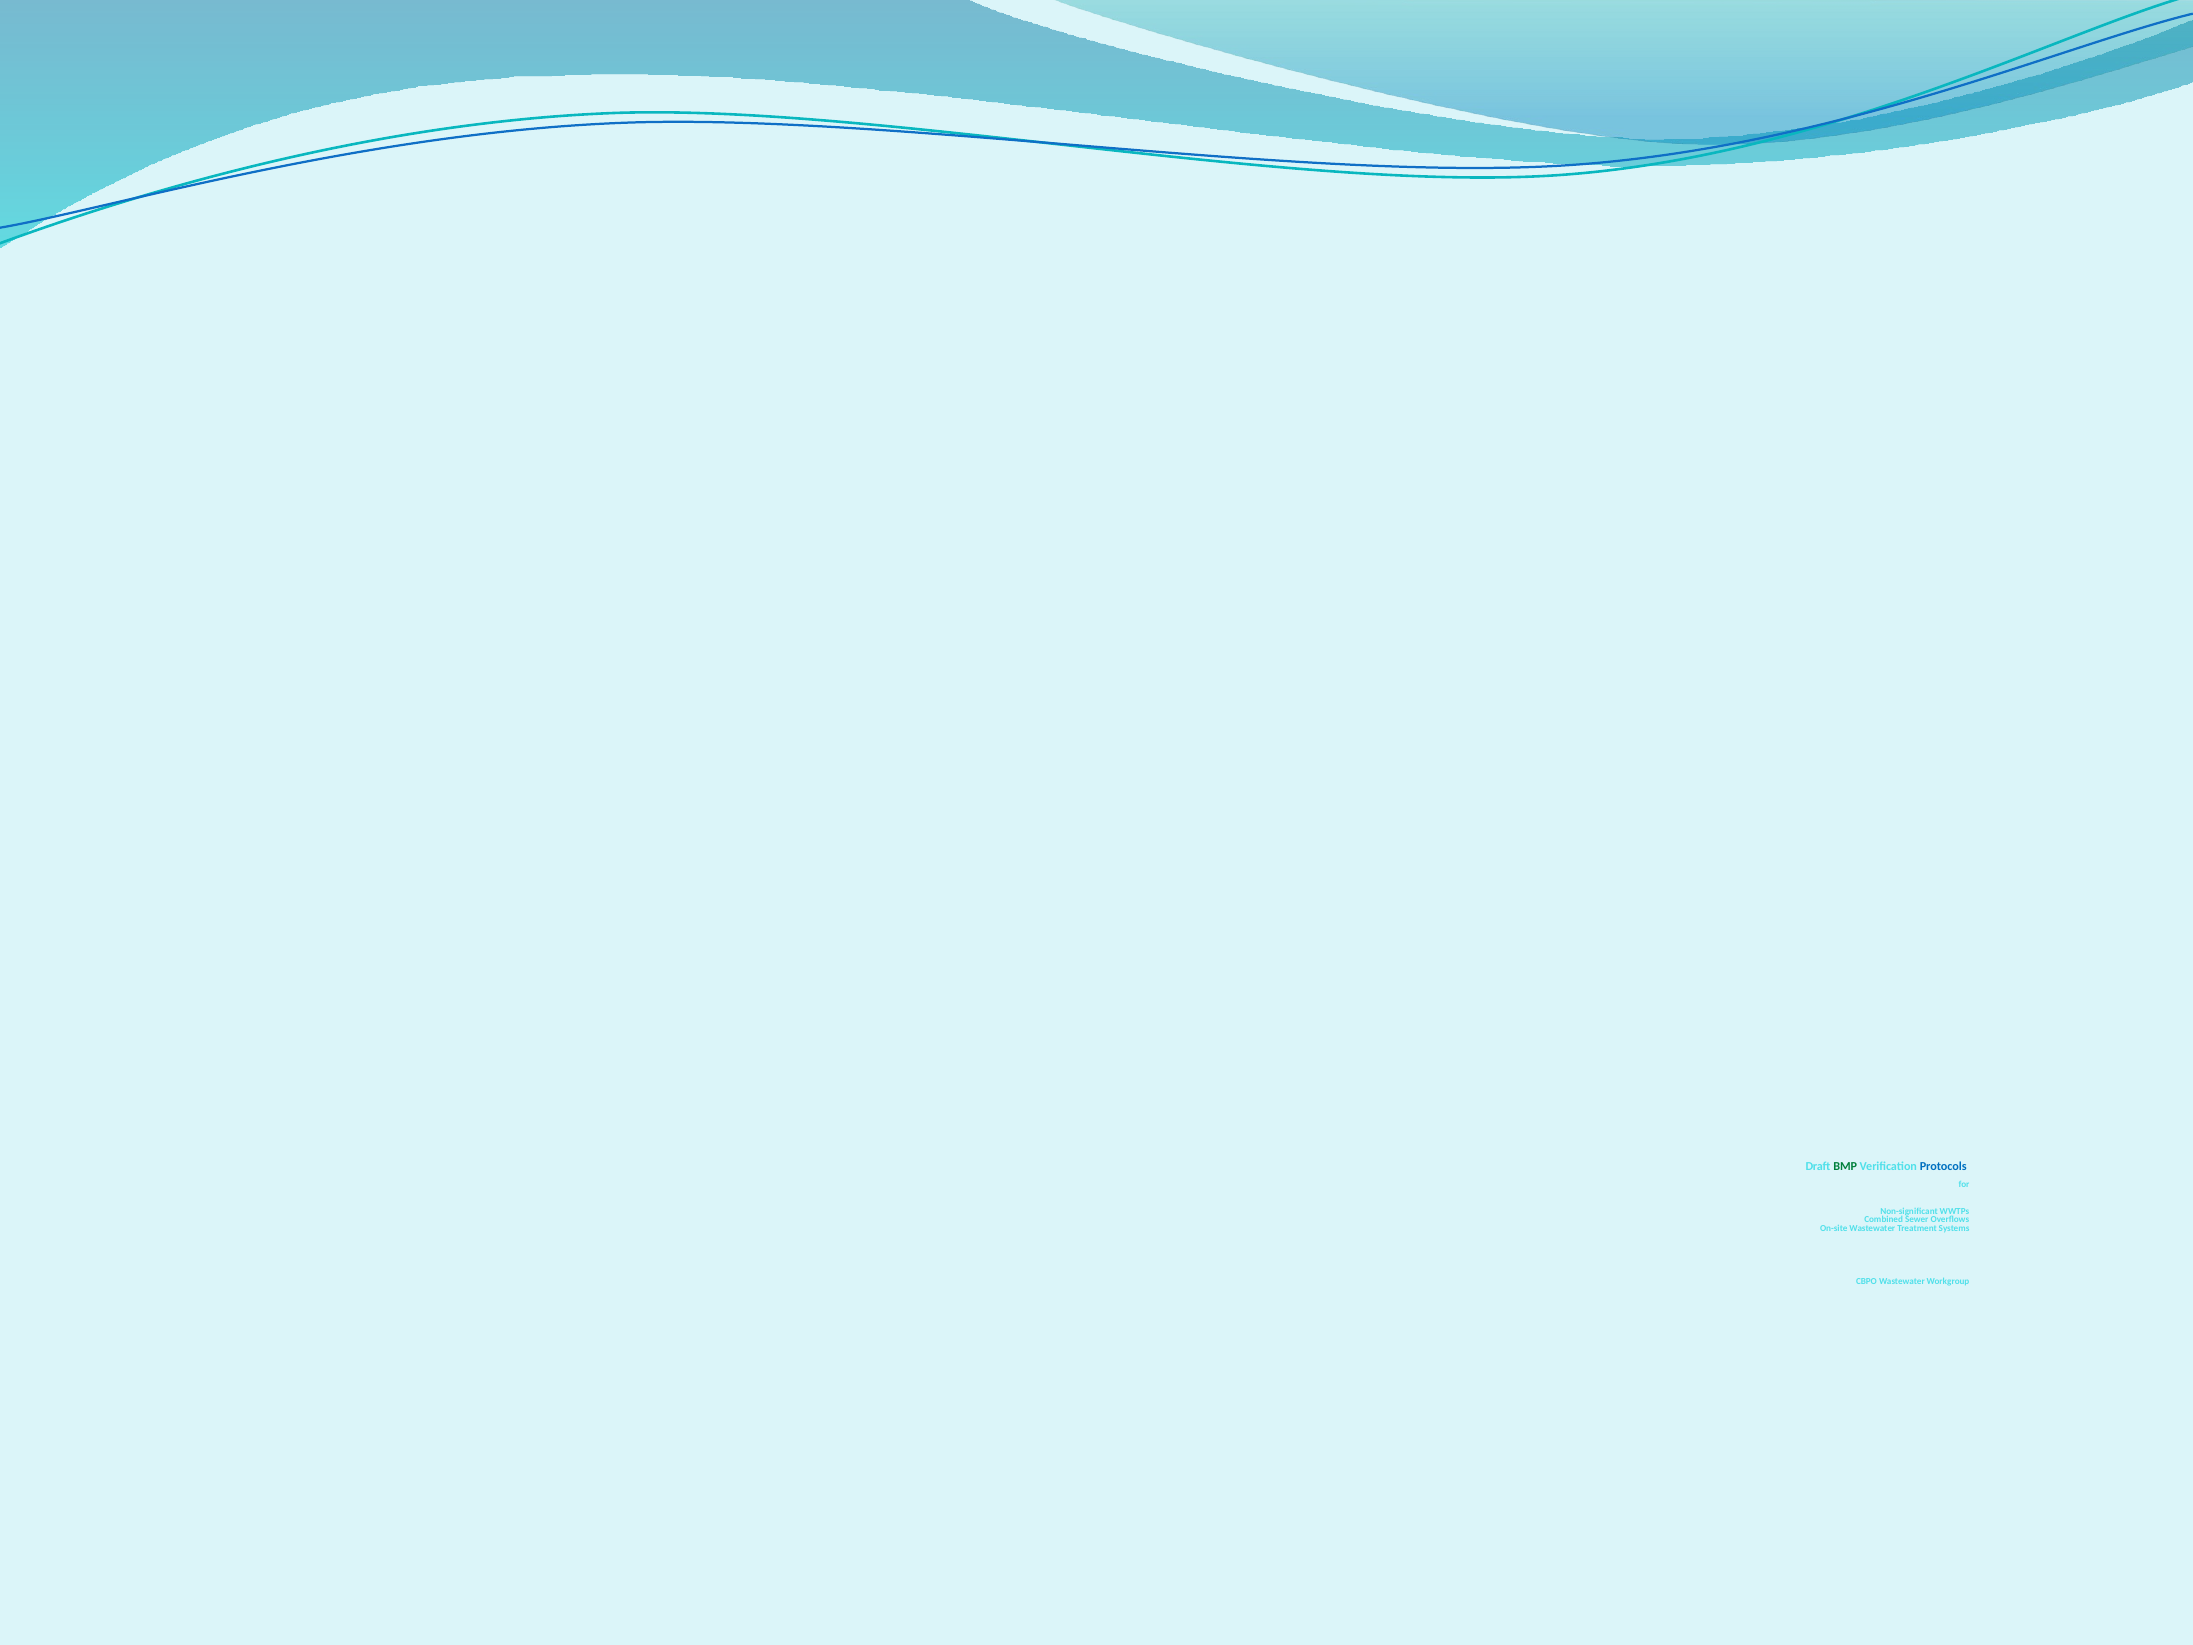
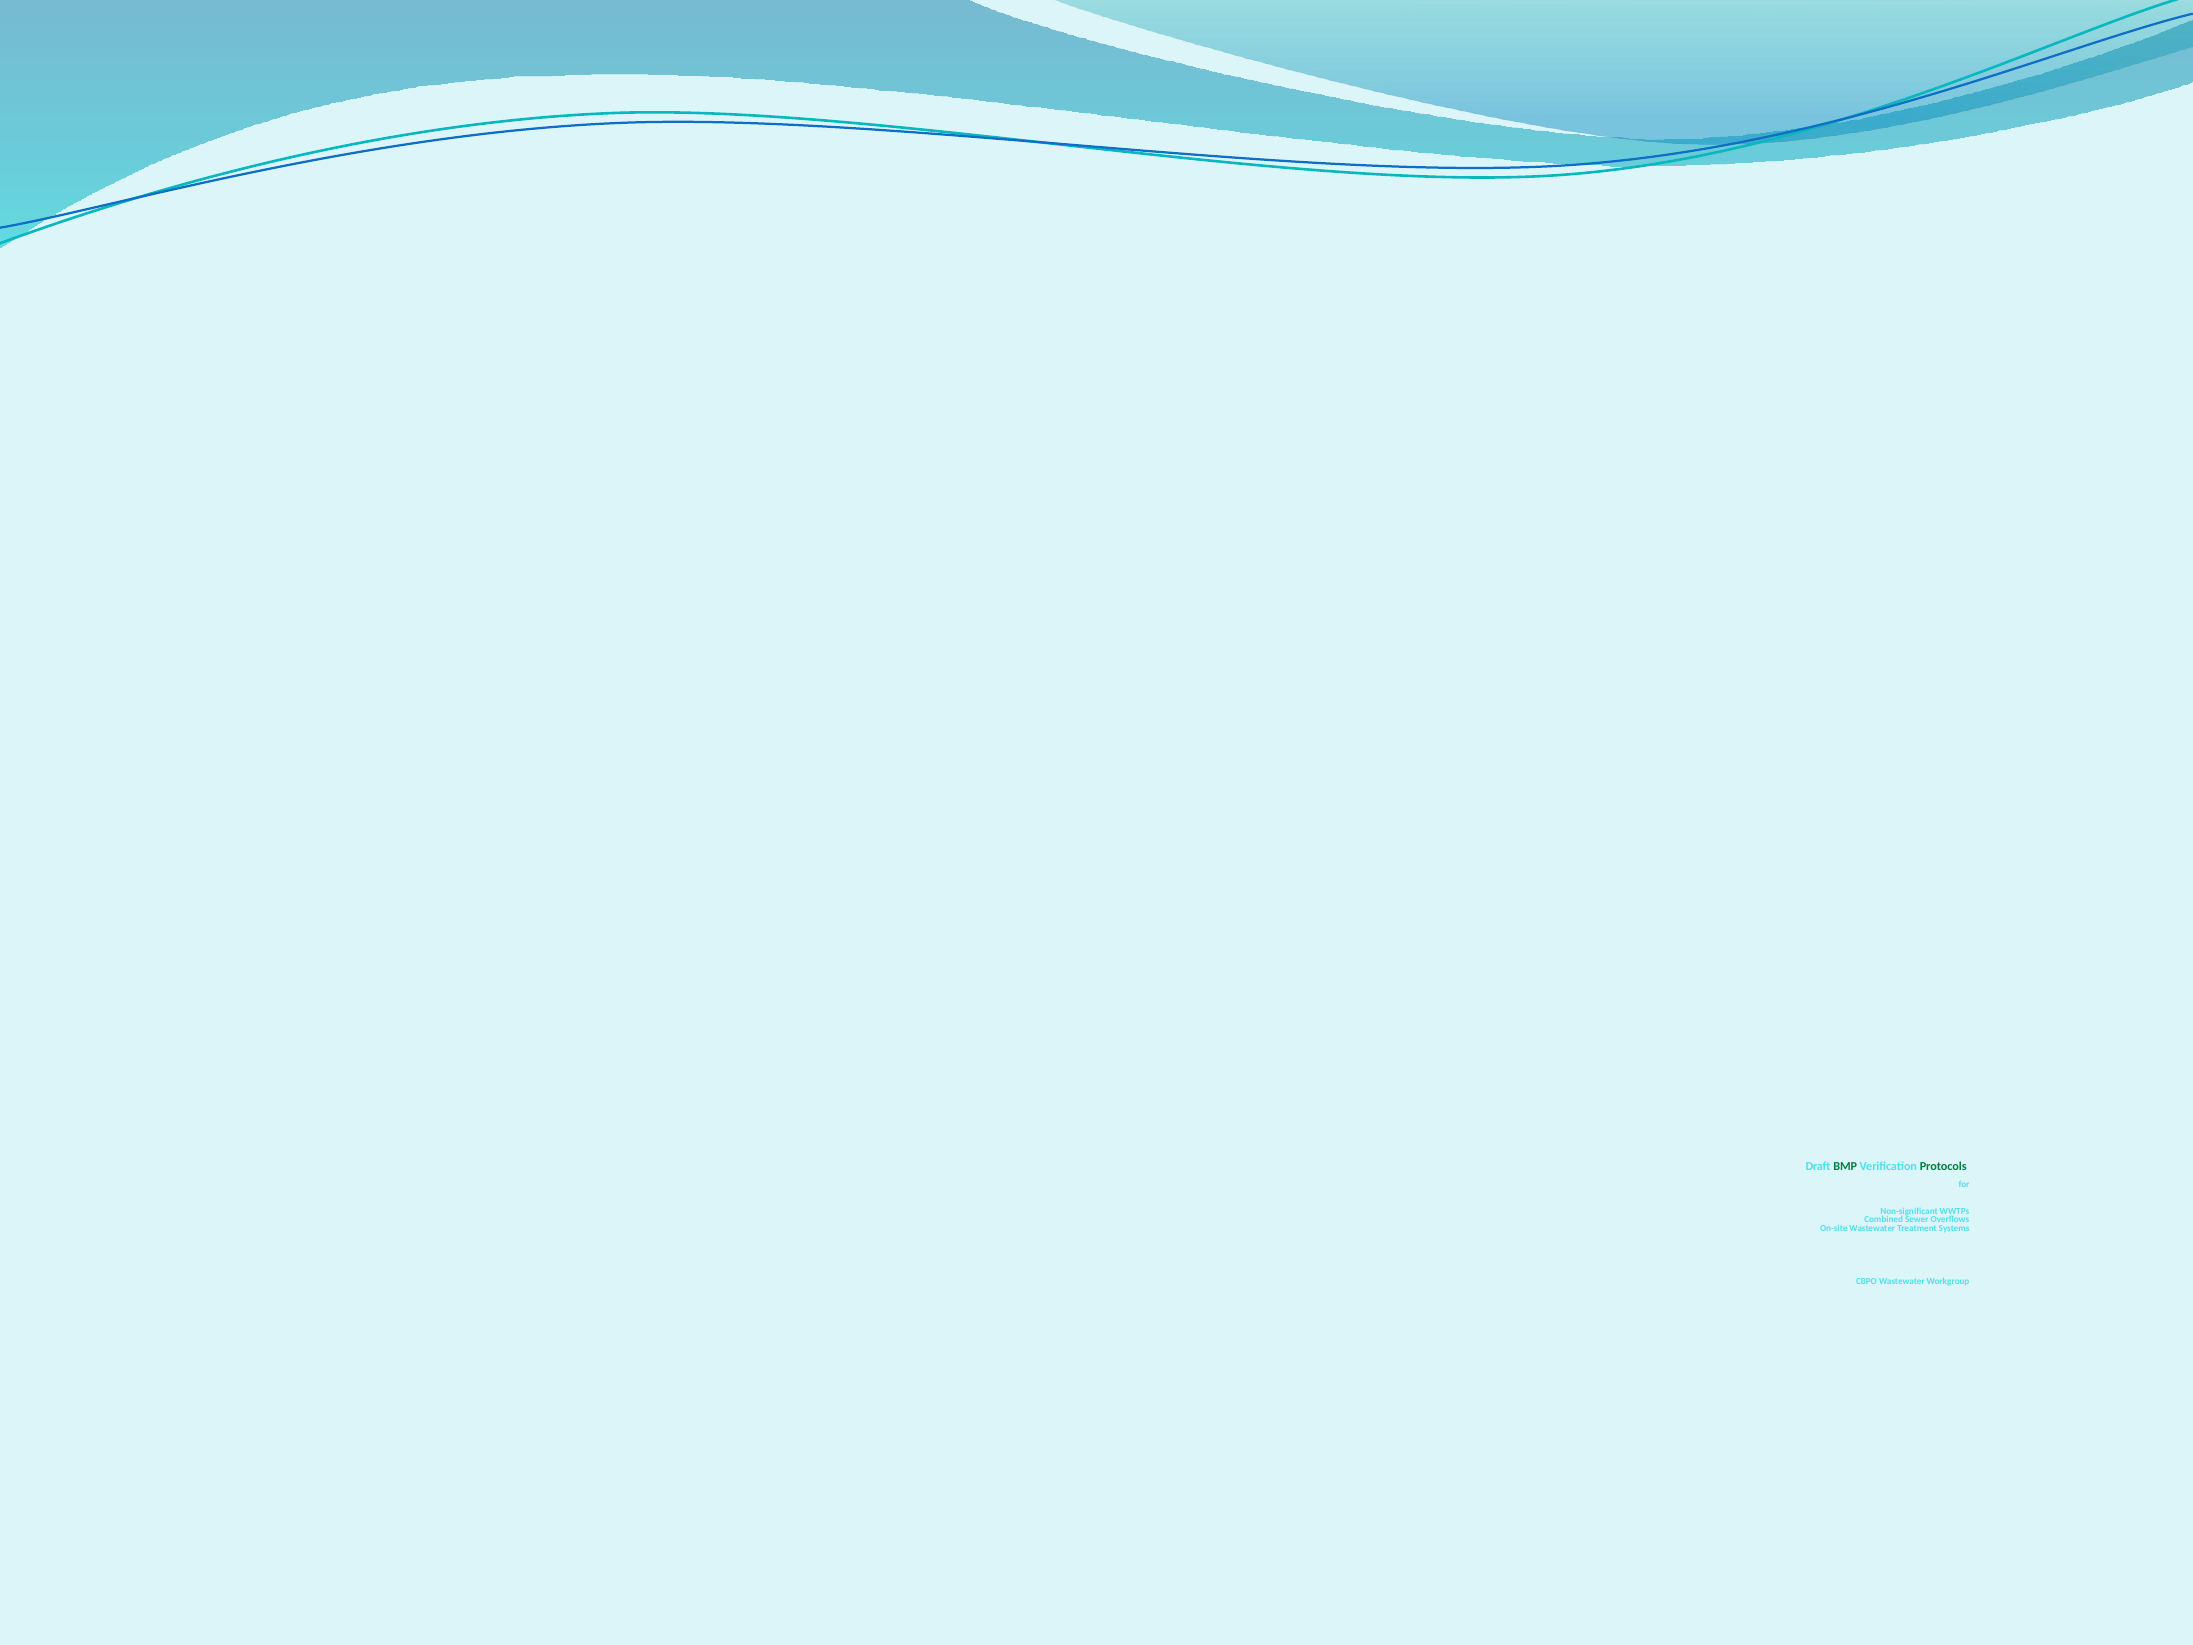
Protocols colour: blue -> green (1943, 1166)
